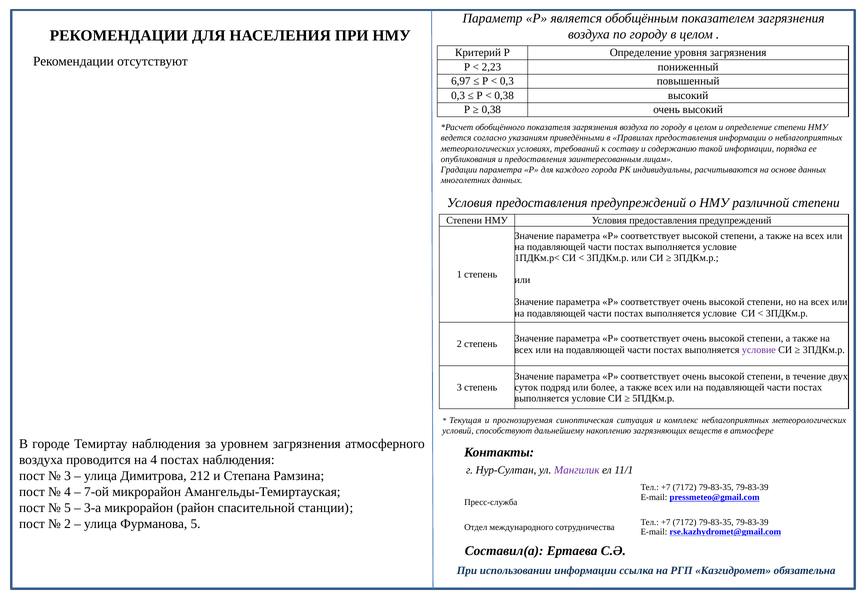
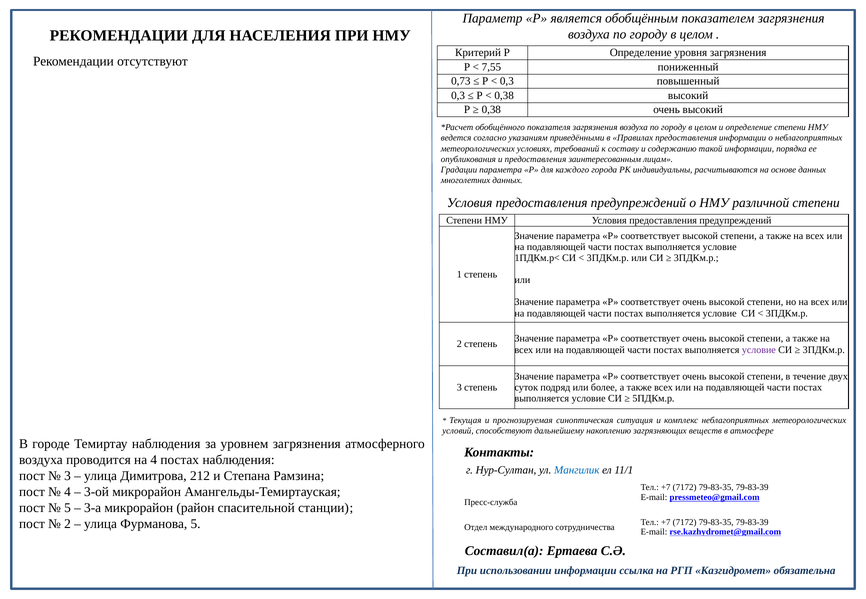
2,23: 2,23 -> 7,55 (491, 67)
6,97: 6,97 -> 0,73 (461, 81)
Мангилик colour: purple -> blue (577, 471)
7-ой: 7-ой -> 3-ой (97, 492)
